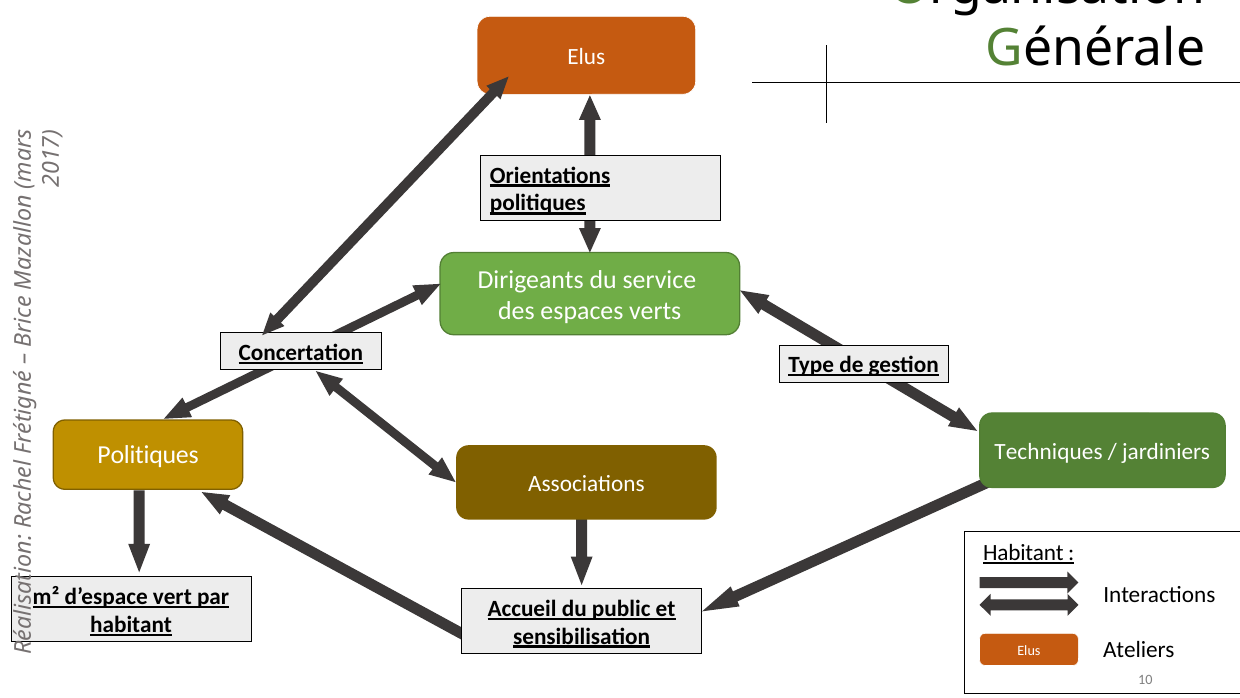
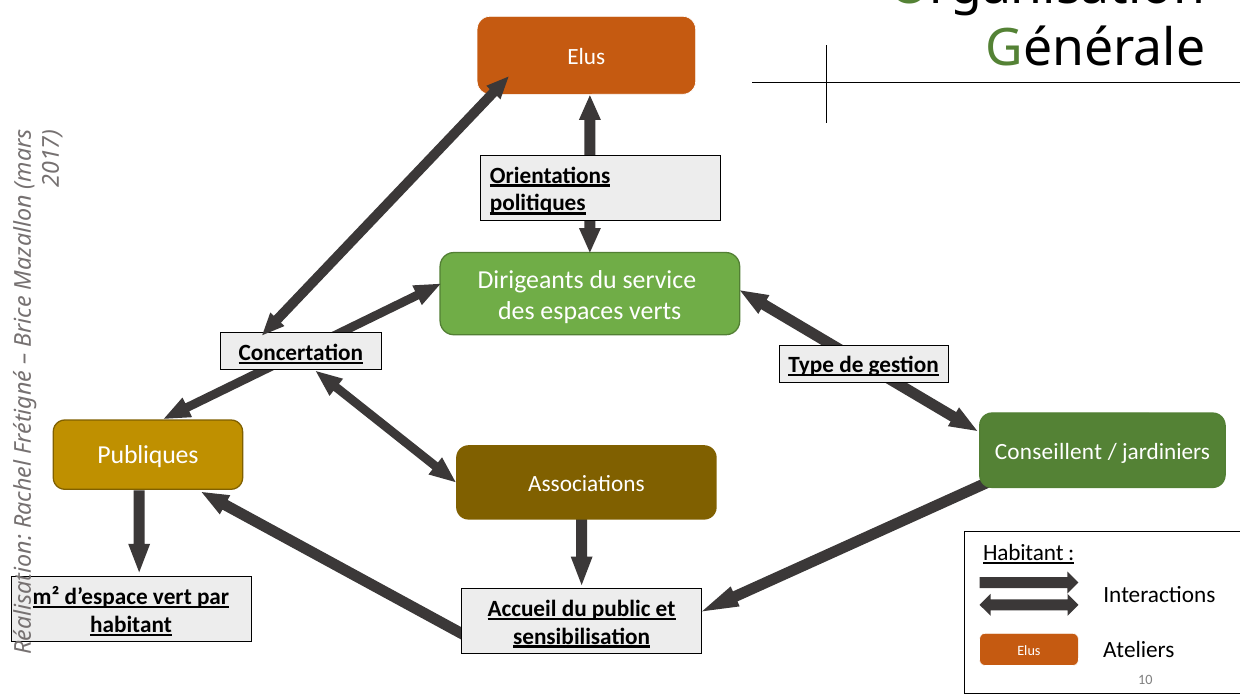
Techniques: Techniques -> Conseillent (1048, 452)
Politiques: Politiques -> Publiques (148, 455)
